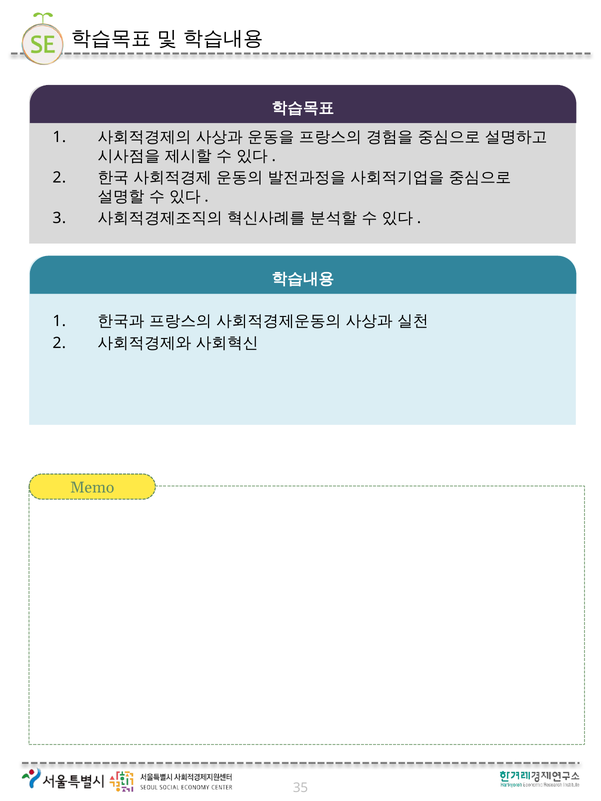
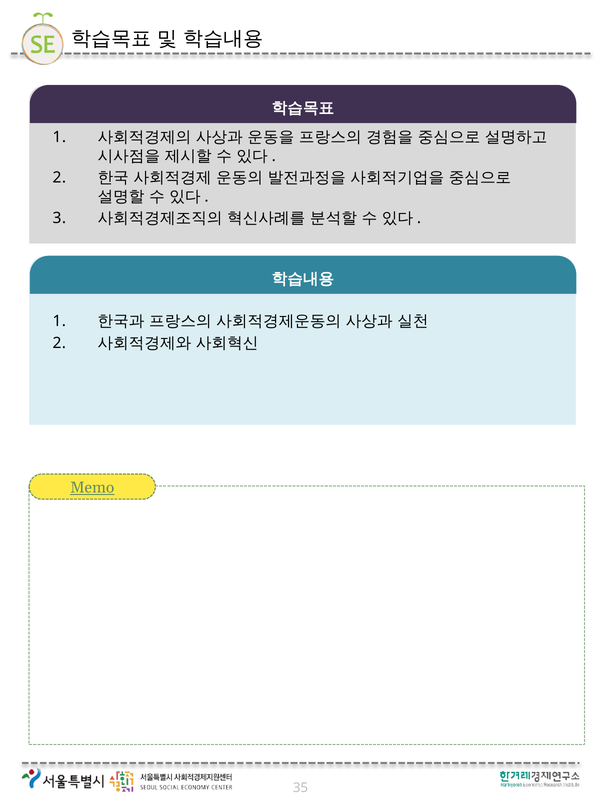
Memo underline: none -> present (92, 488)
